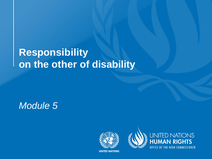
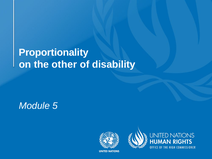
Responsibility: Responsibility -> Proportionality (54, 53)
